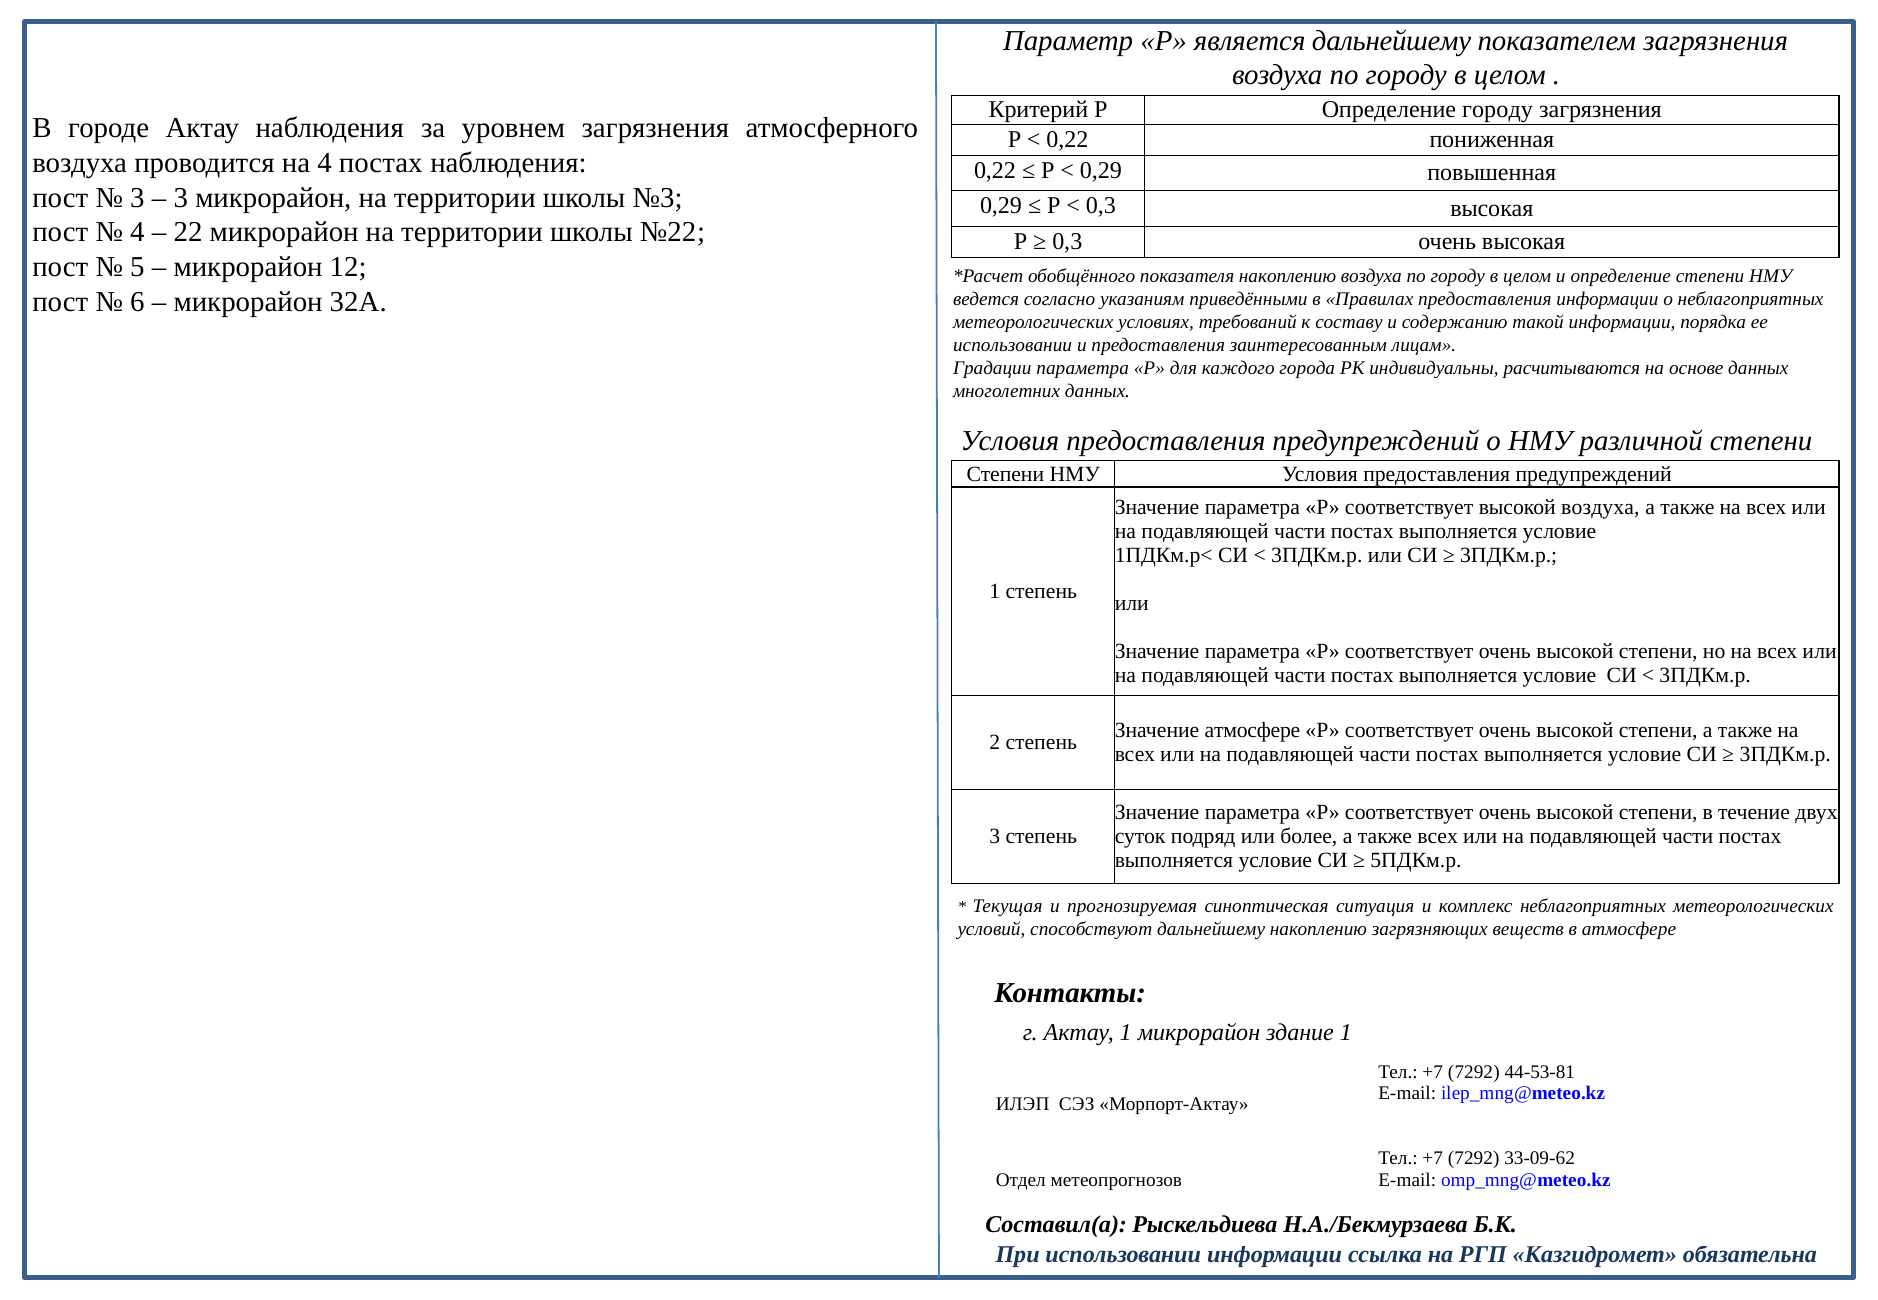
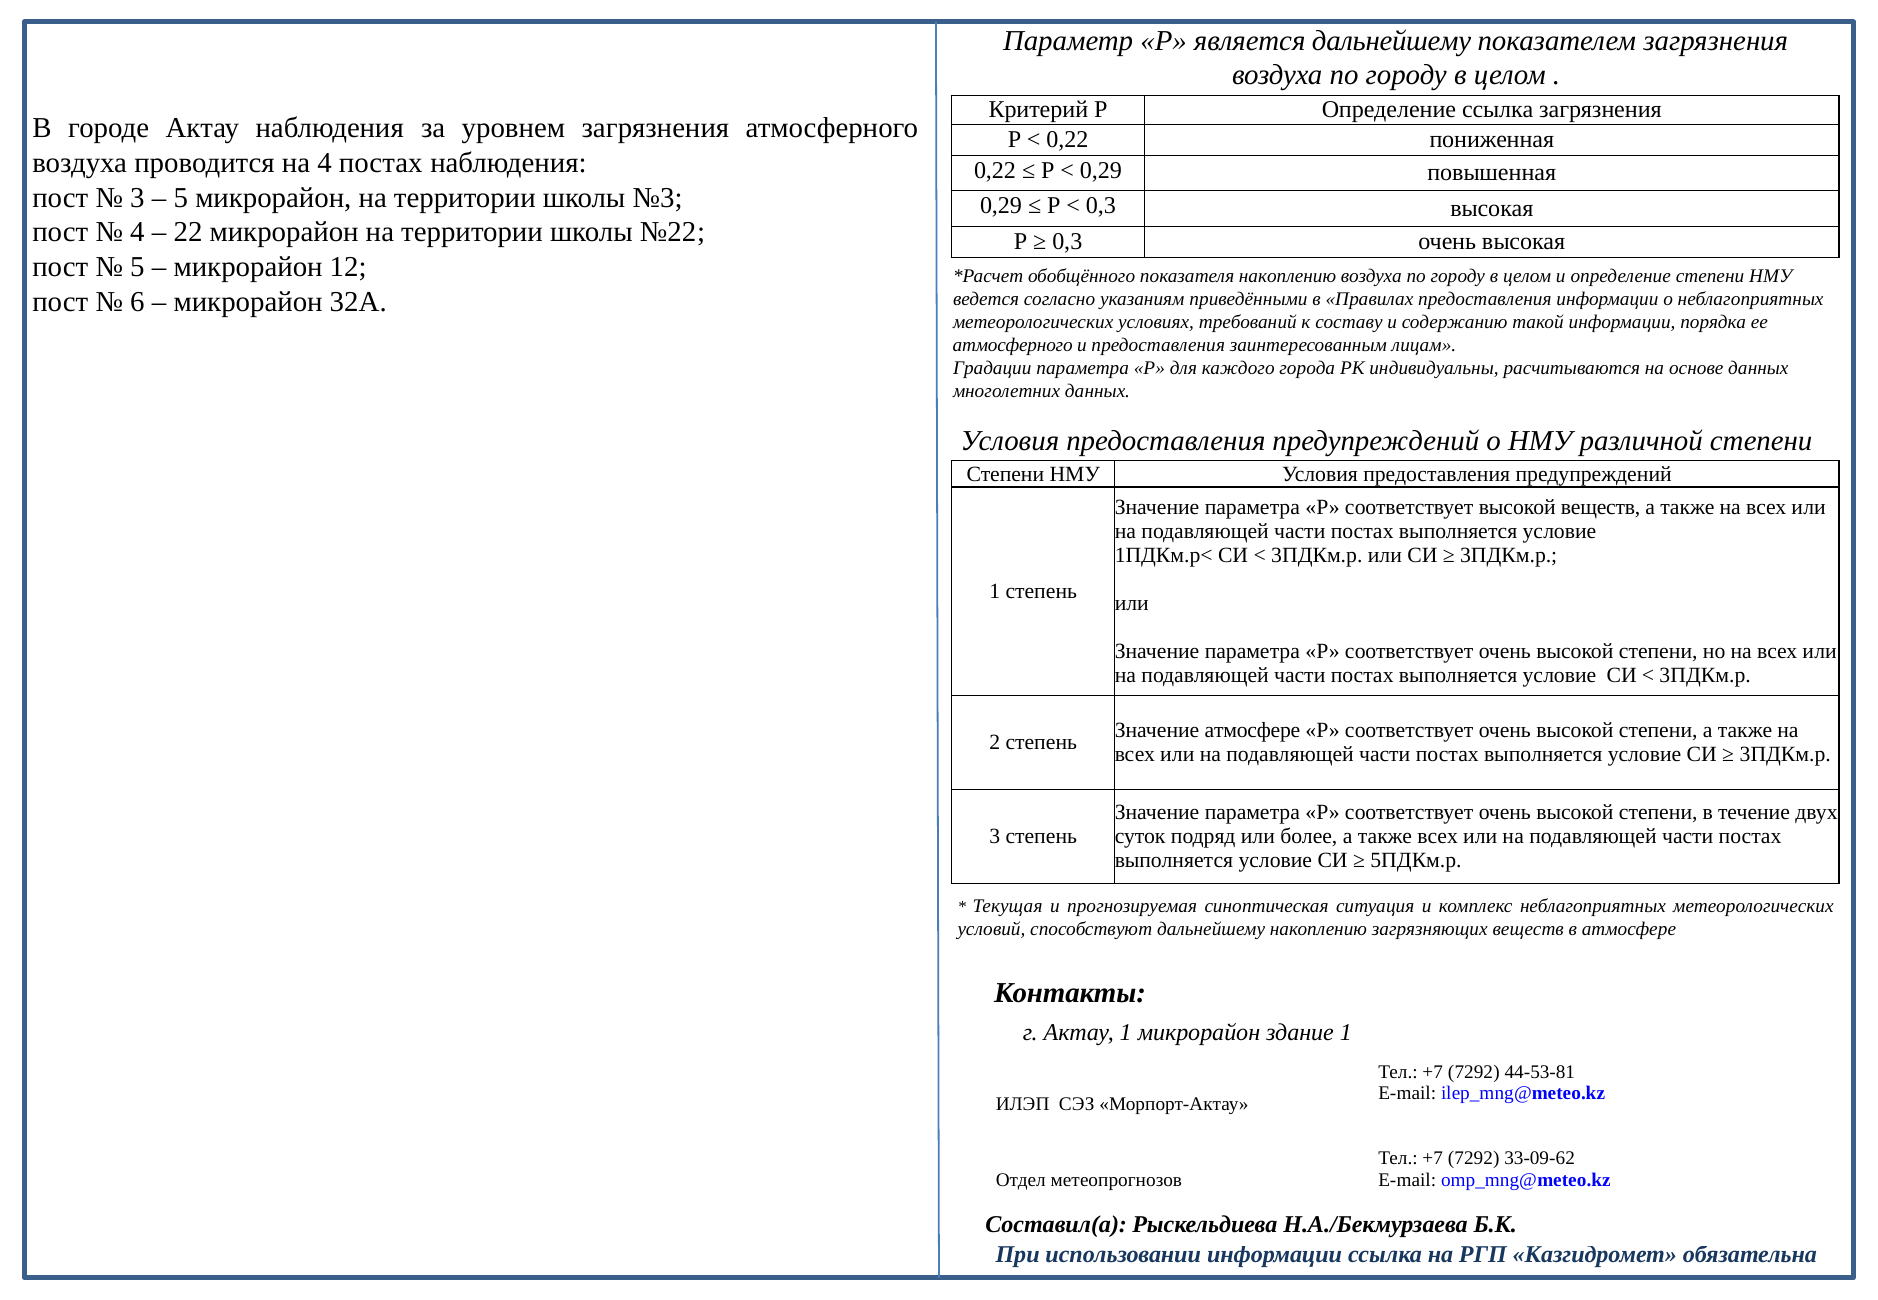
Определение городу: городу -> ссылка (1498, 110)
3: 3 -> 5 (181, 198)
использовании: использовании -> атмосферного (1013, 345)
высокой воздуха: воздуха -> веществ (1601, 507)
